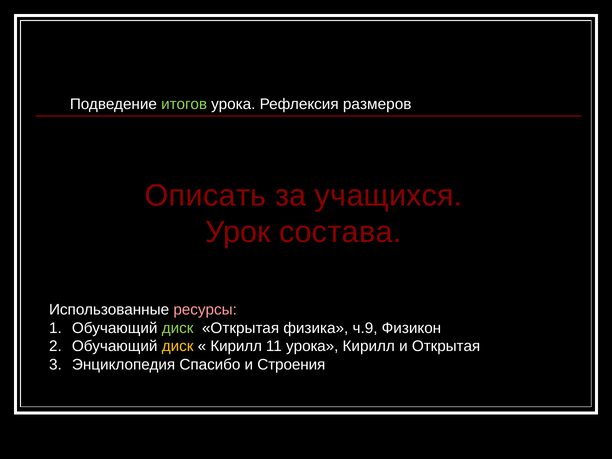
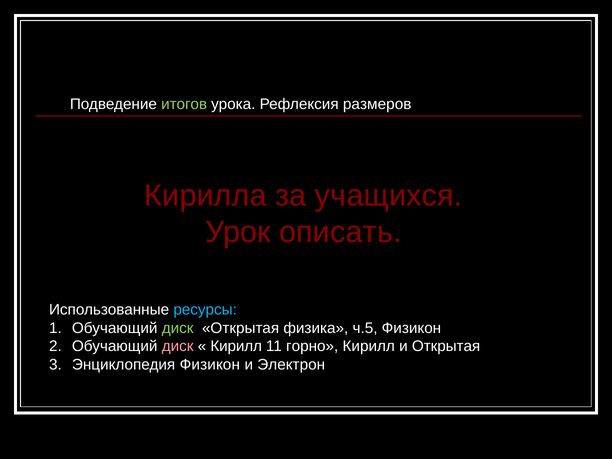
Описать: Описать -> Кирилла (206, 196)
состава: состава -> описать (340, 232)
ресурсы colour: pink -> light blue (205, 310)
ч.9: ч.9 -> ч.5 (365, 328)
диск colour: yellow -> pink (178, 346)
11 урока: урока -> горно (312, 346)
Энциклопедия Спасибо: Спасибо -> Физикон (210, 365)
Строения: Строения -> Электрон (291, 365)
